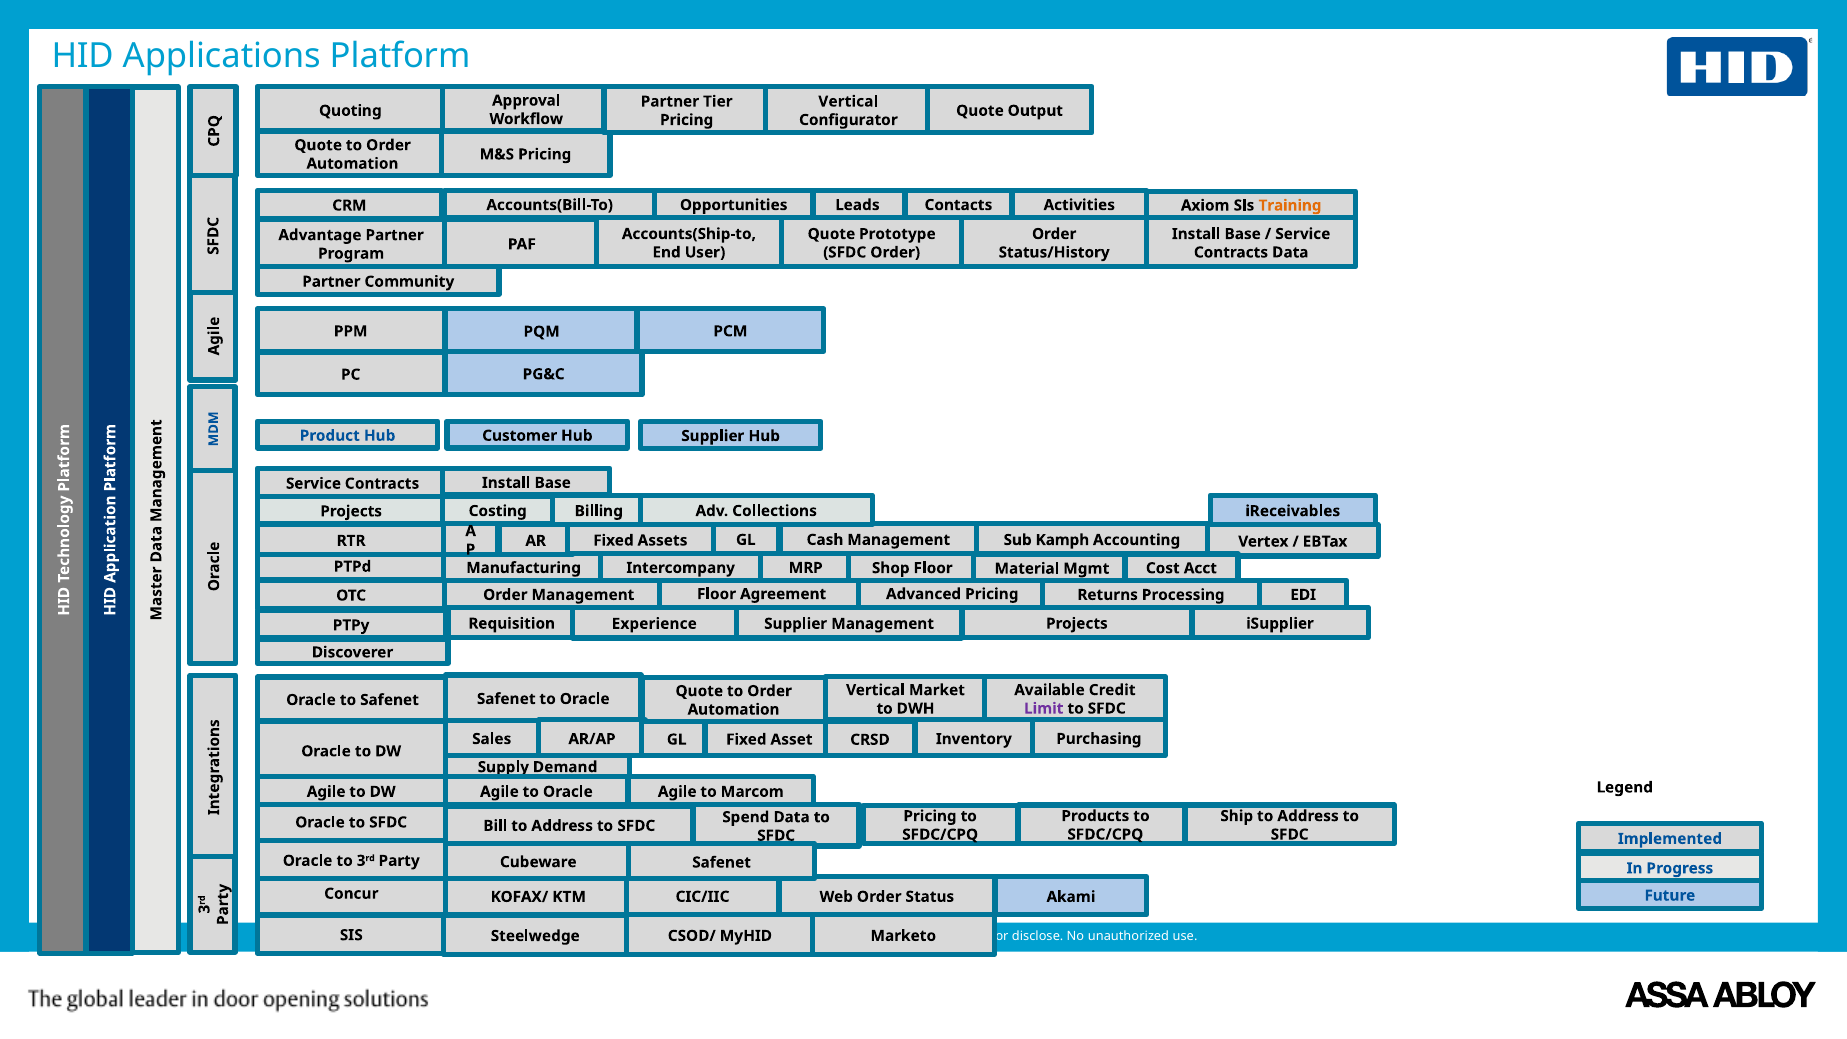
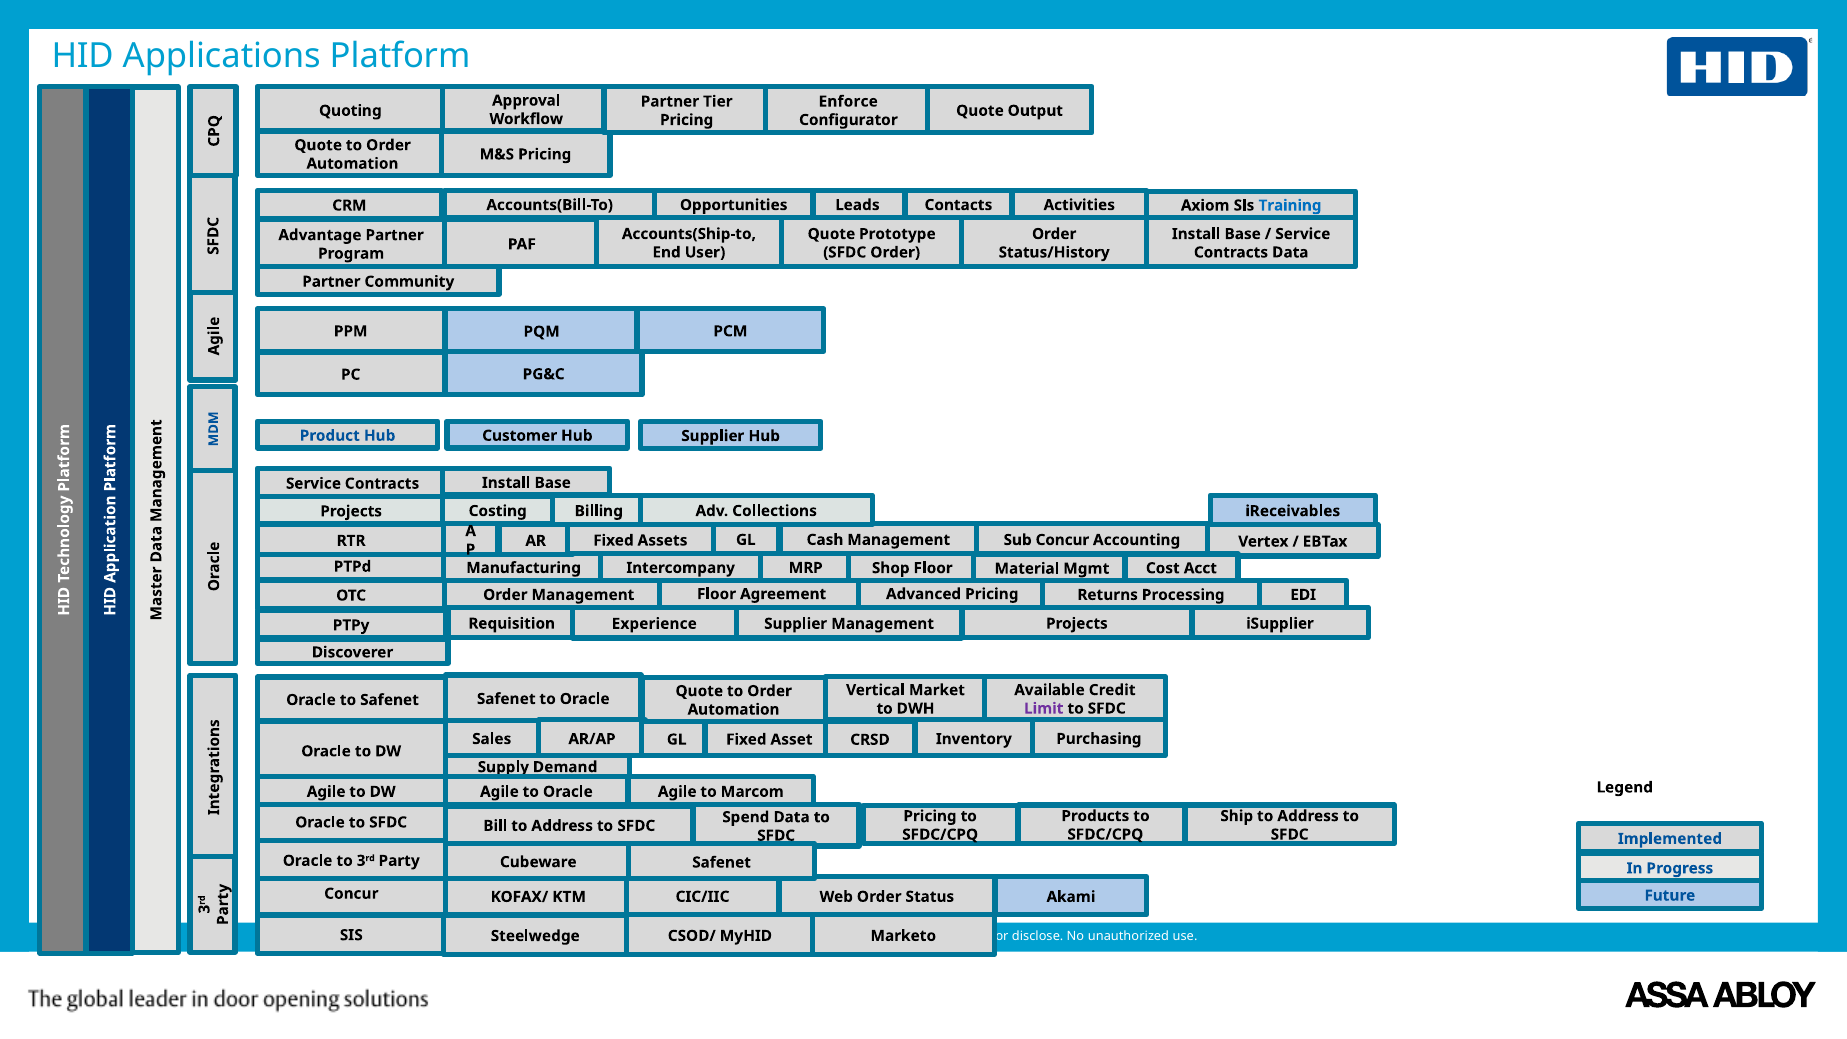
Vertical: Vertical -> Enforce (848, 101)
Training colour: orange -> blue (1290, 205)
Sub Kamph: Kamph -> Concur (1062, 540)
